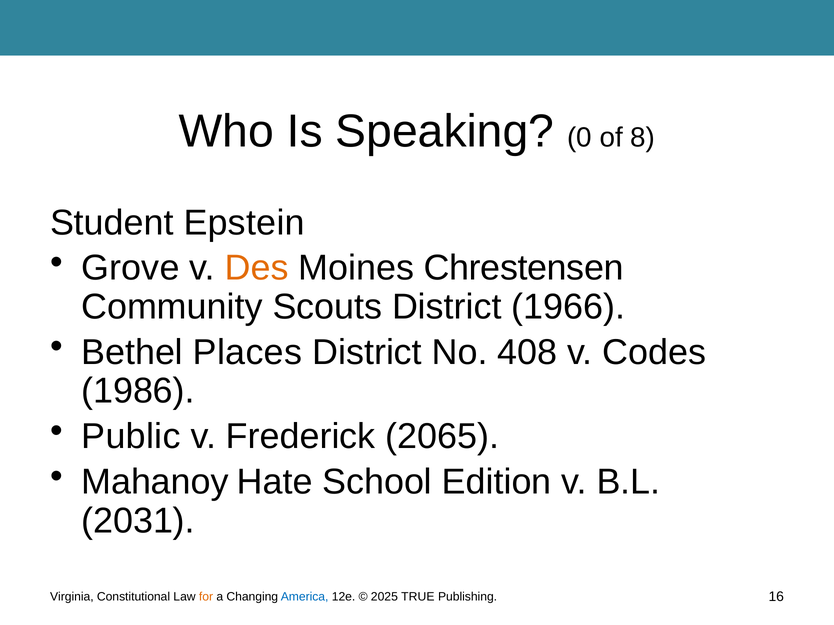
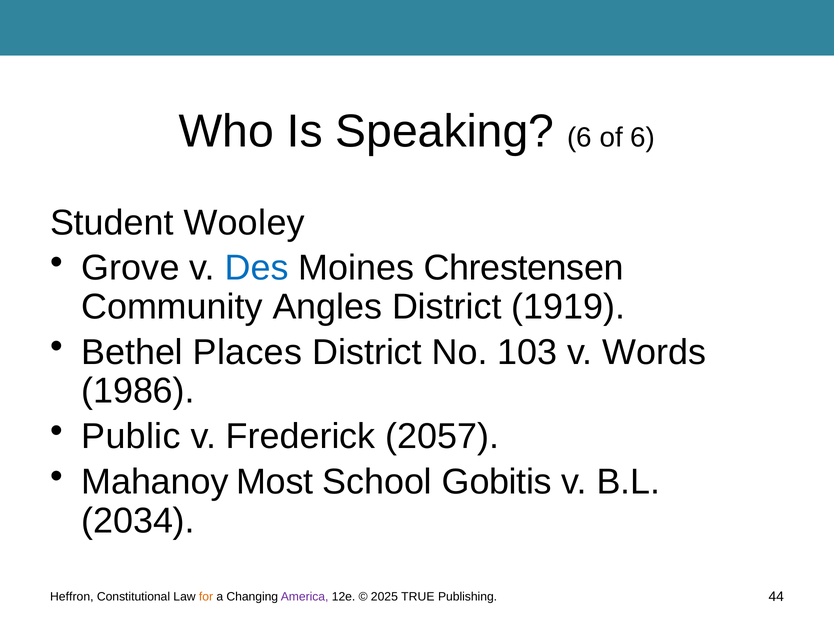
Speaking 0: 0 -> 6 (580, 138)
of 8: 8 -> 6 (643, 138)
Epstein: Epstein -> Wooley (244, 223)
Des colour: orange -> blue (257, 268)
Scouts: Scouts -> Angles (327, 307)
1966: 1966 -> 1919 (568, 307)
408: 408 -> 103 (527, 353)
Codes: Codes -> Words (654, 353)
2065: 2065 -> 2057 (442, 437)
Hate: Hate -> Most (275, 482)
Edition: Edition -> Gobitis (497, 482)
2031: 2031 -> 2034 (138, 521)
Virginia: Virginia -> Heffron (72, 597)
America colour: blue -> purple (305, 597)
16: 16 -> 44 (776, 597)
